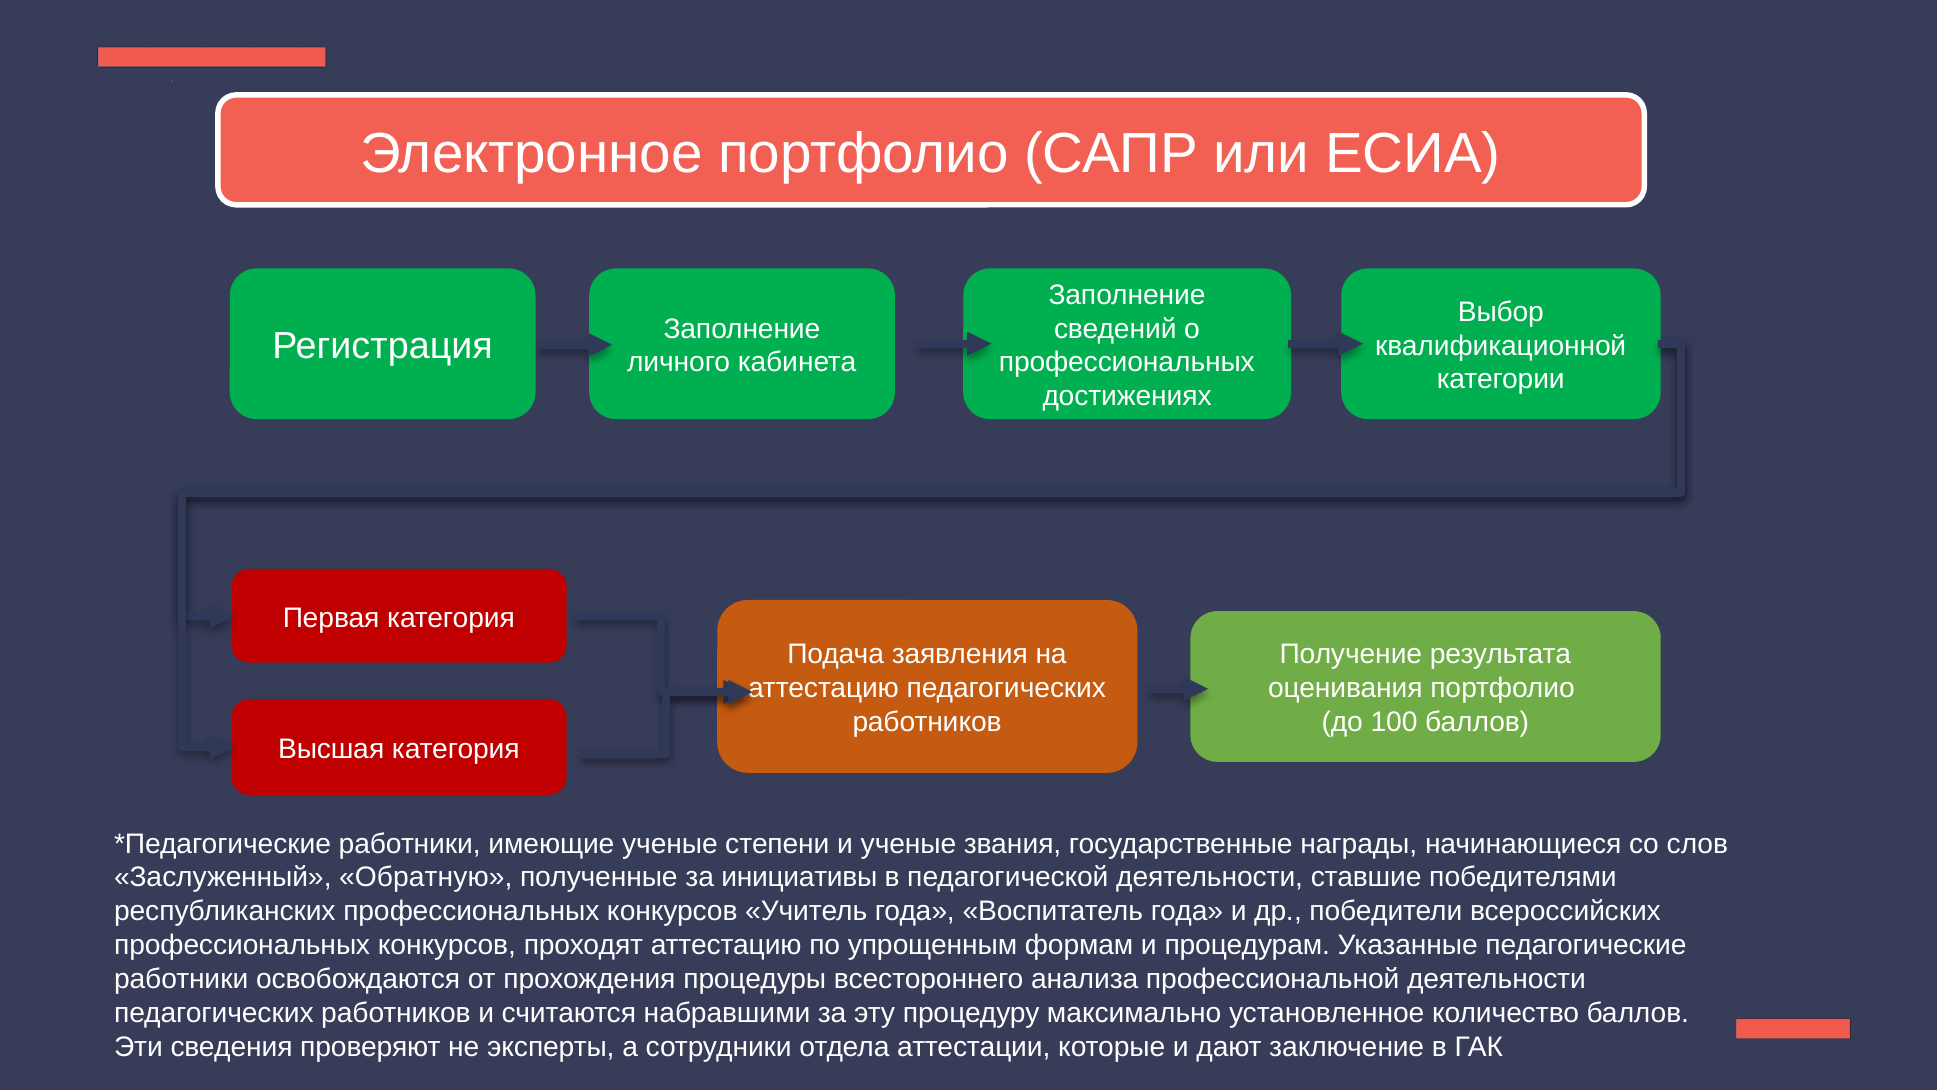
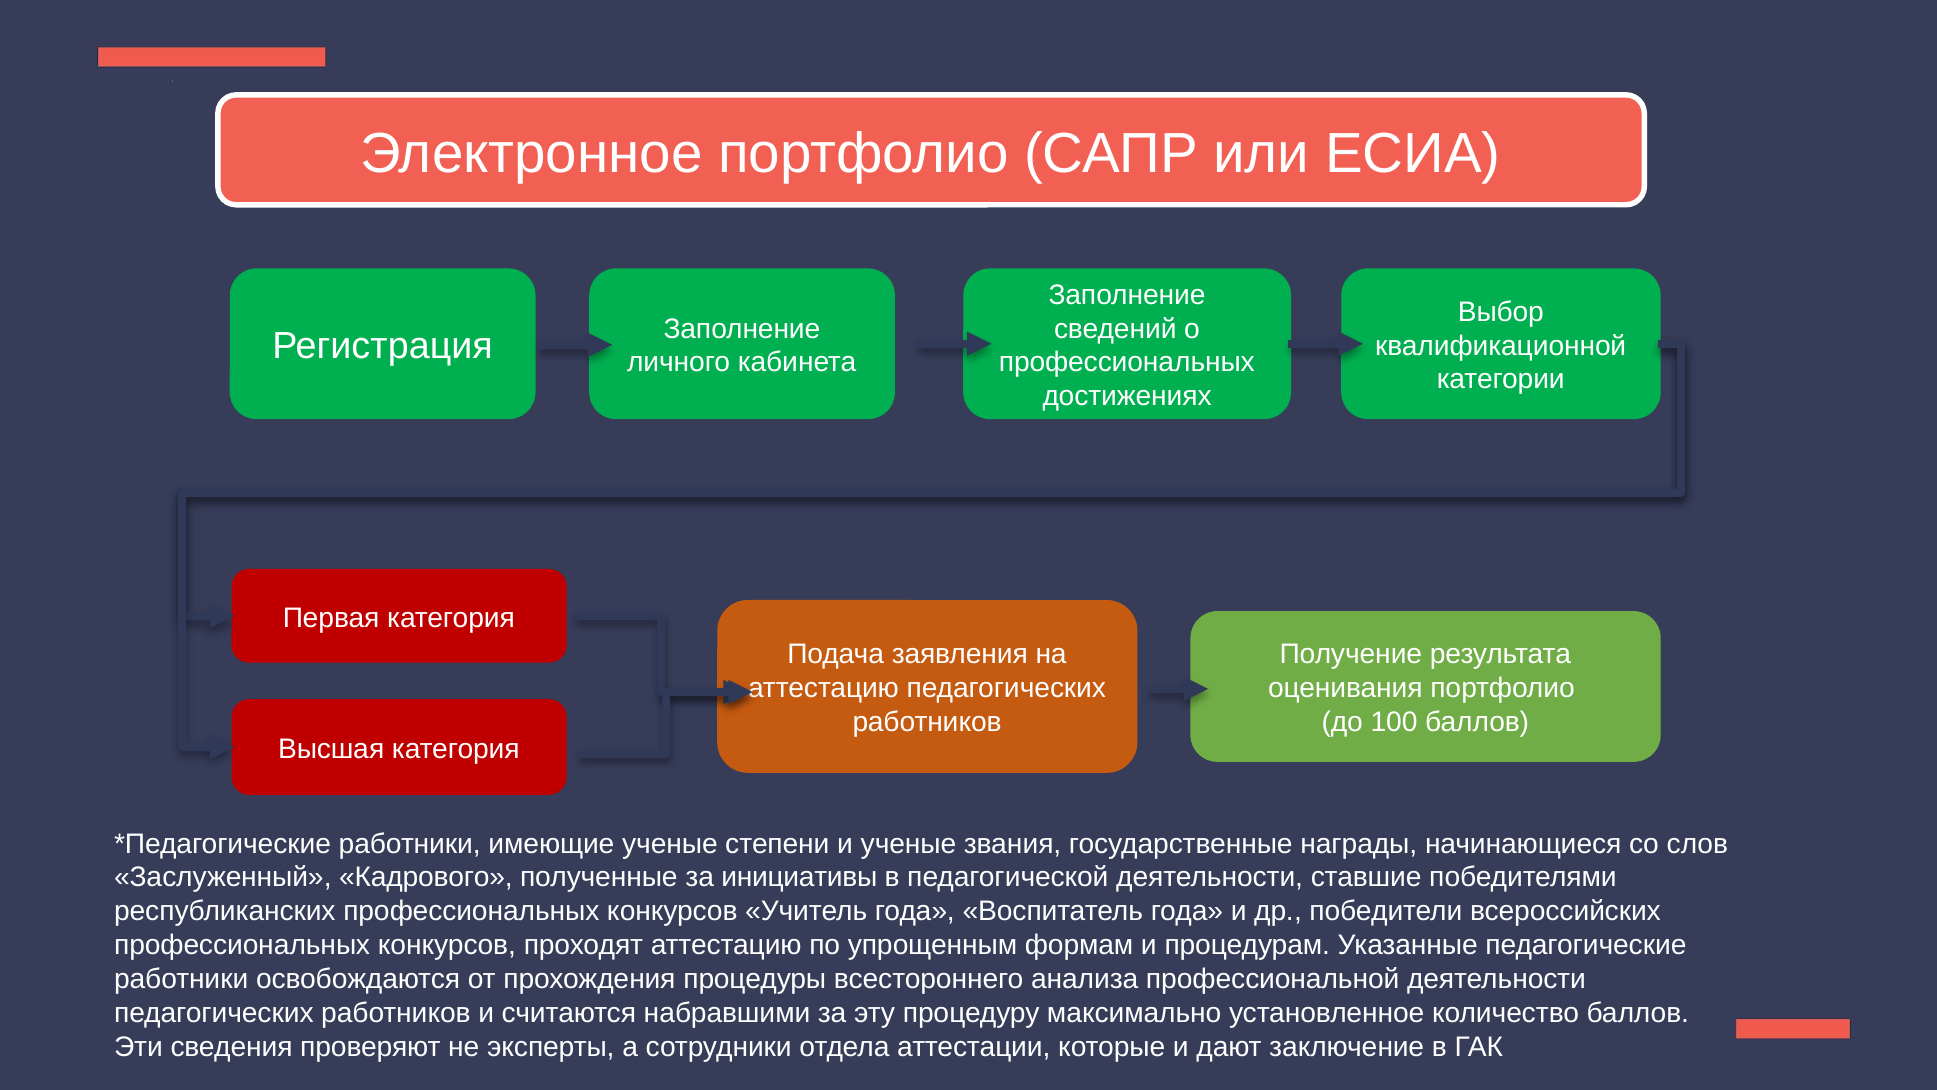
Обратную: Обратную -> Кадрового (426, 877)
